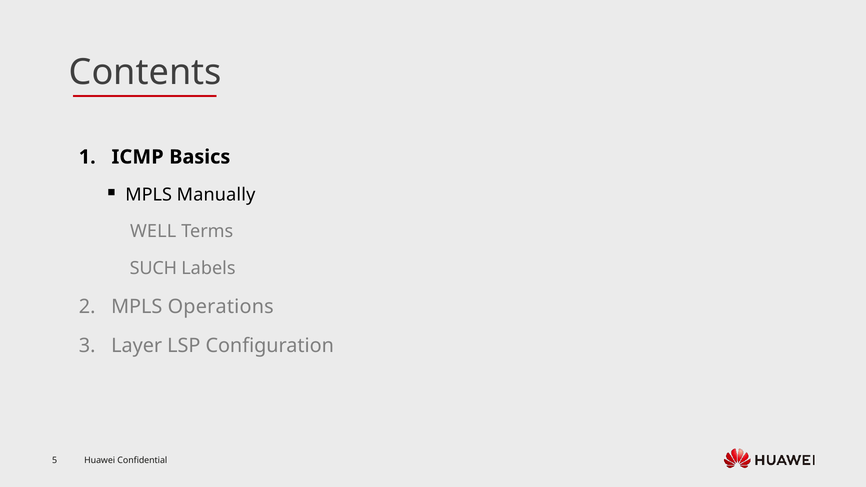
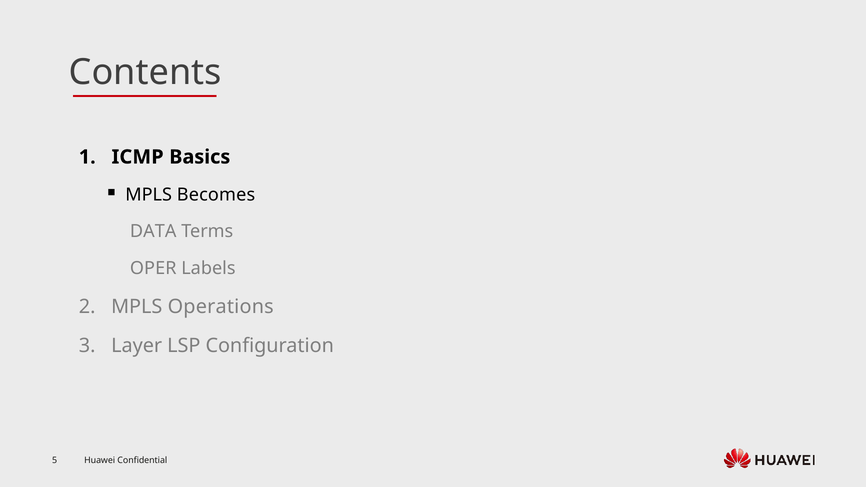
Manually: Manually -> Becomes (216, 195)
WELL: WELL -> DATA (153, 232)
SUCH: SUCH -> OPER (153, 268)
